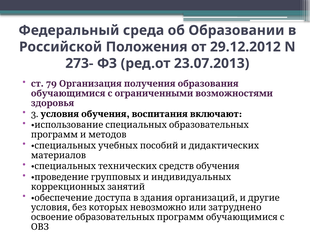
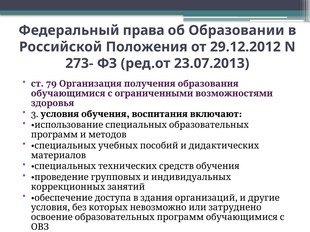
среда: среда -> права (144, 30)
